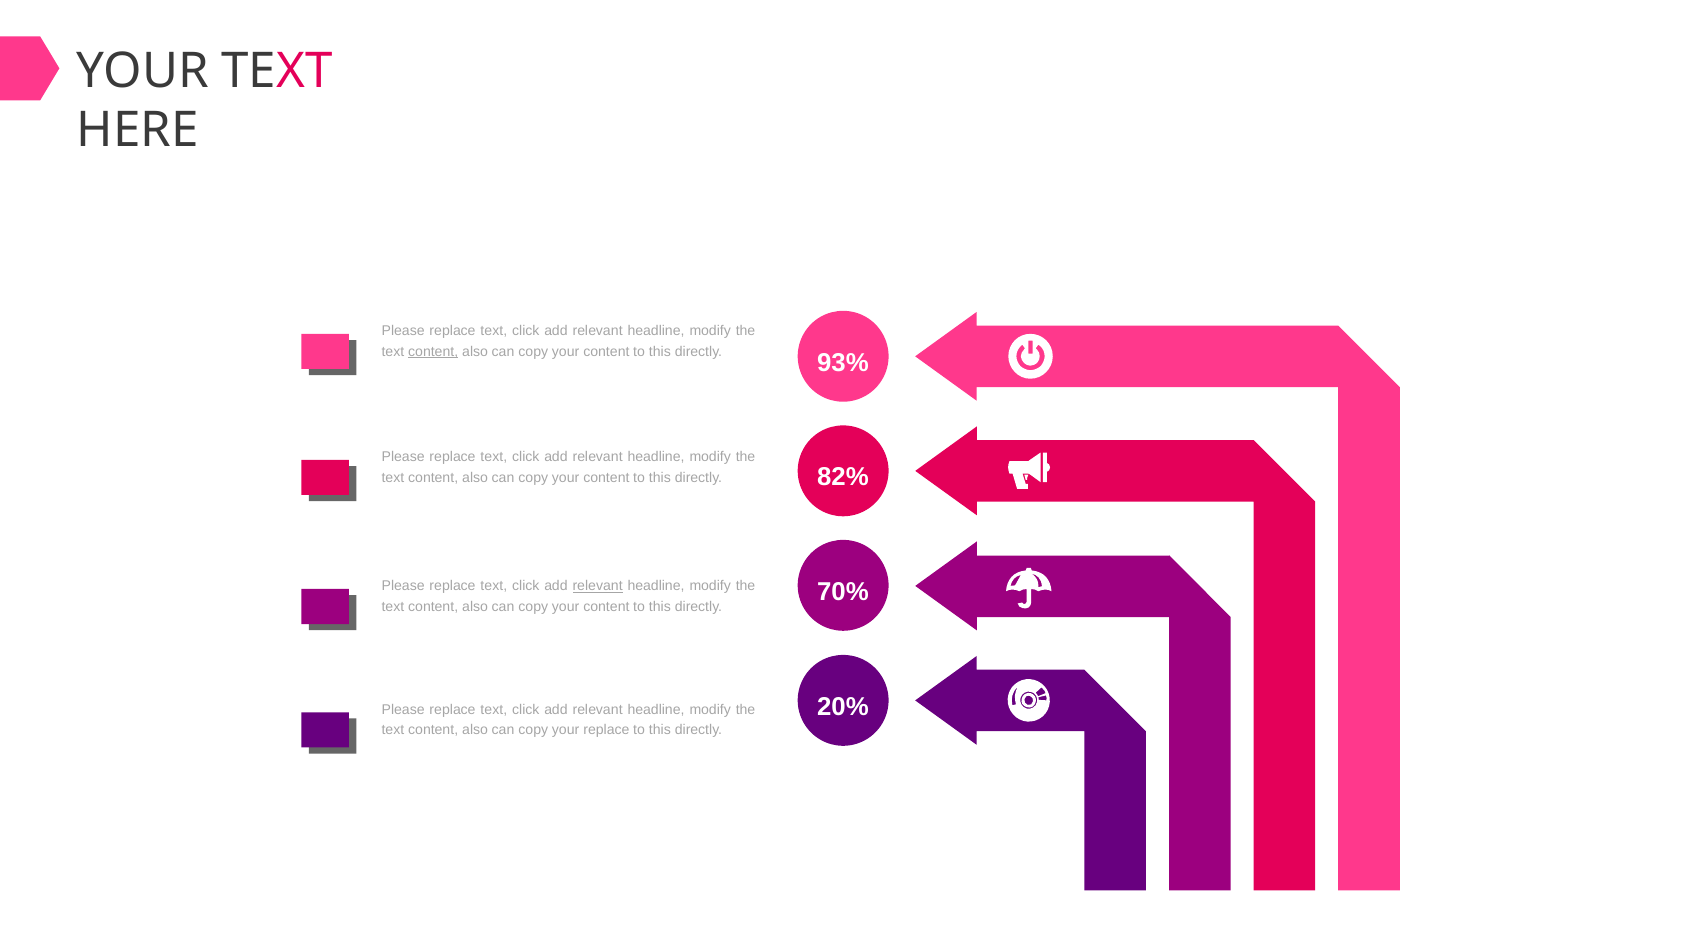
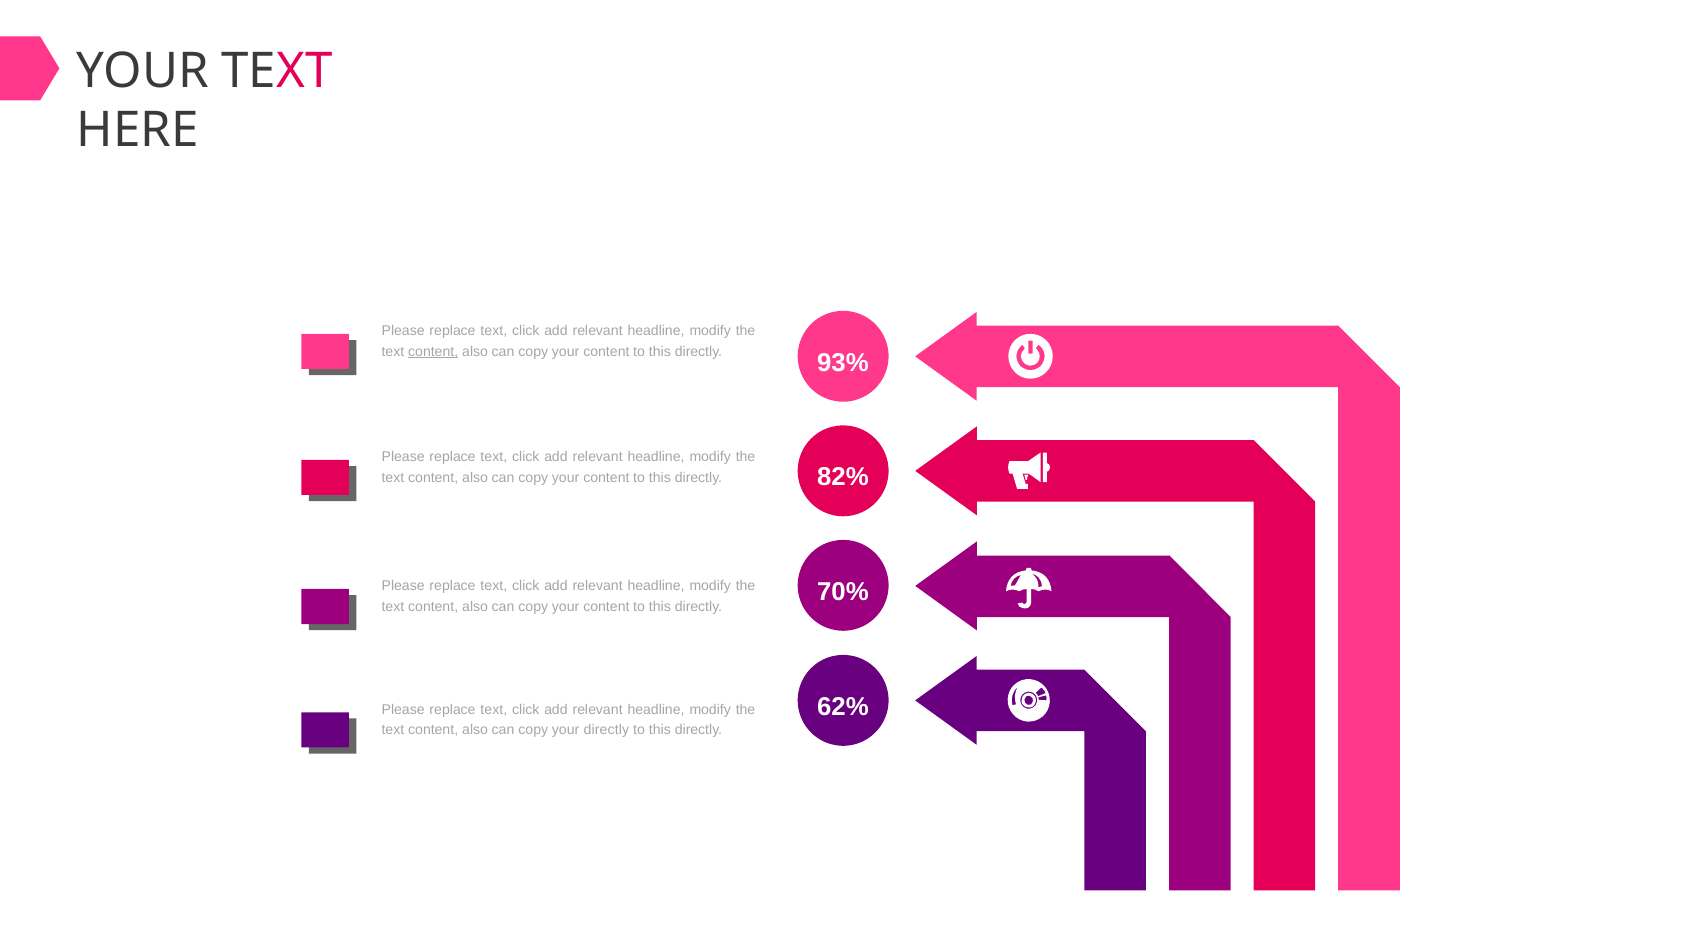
relevant underline: present -> none (598, 586)
20%: 20% -> 62% (843, 707)
your replace: replace -> directly (606, 730)
